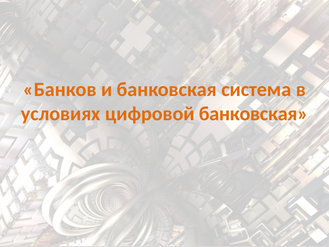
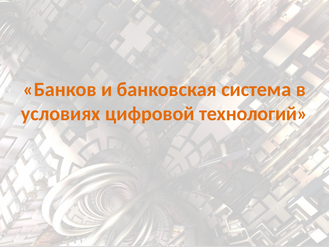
цифровой банковская: банковская -> технологий (253, 114)
